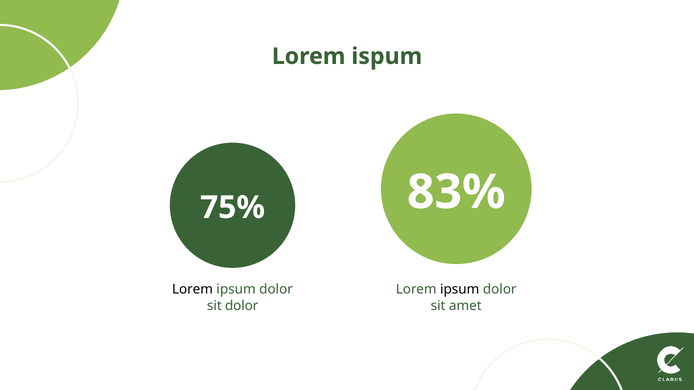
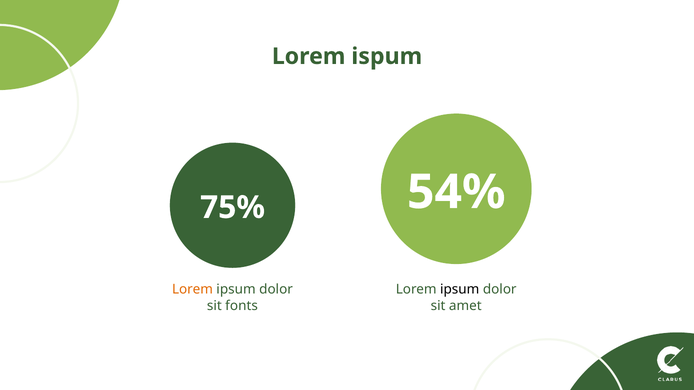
83%: 83% -> 54% (456, 192)
Lorem colour: black -> orange (192, 290)
sit dolor: dolor -> fonts (242, 306)
